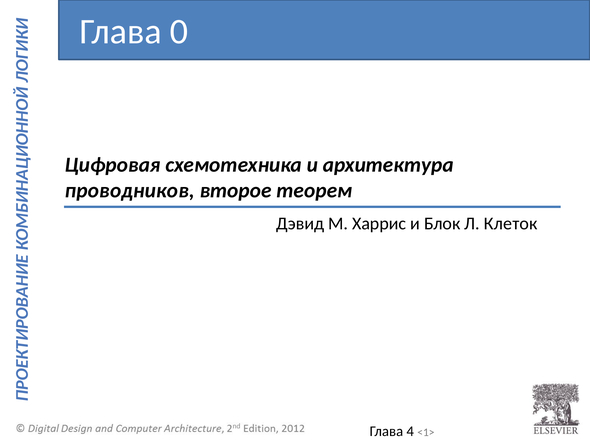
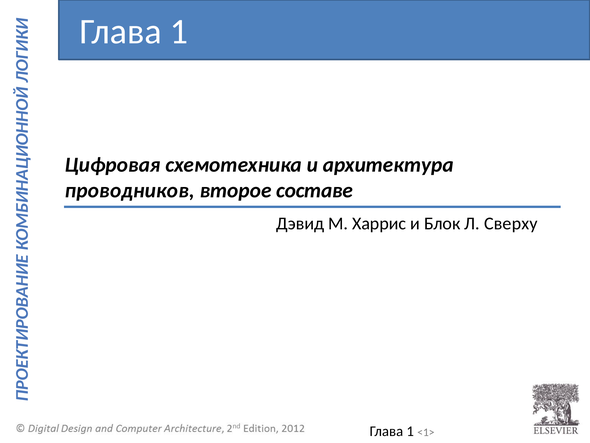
0: 0 -> 1 (179, 31)
теорем: теорем -> составе (315, 190)
Клеток: Клеток -> Сверху (511, 223)
4: 4 -> 1 (410, 431)
